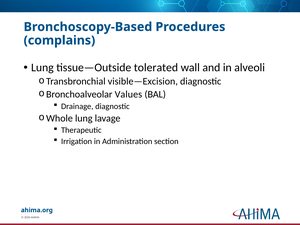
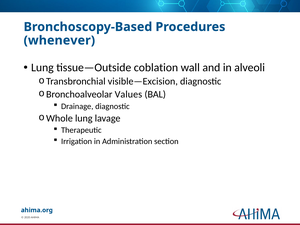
complains: complains -> whenever (59, 40)
tolerated: tolerated -> coblation (156, 68)
